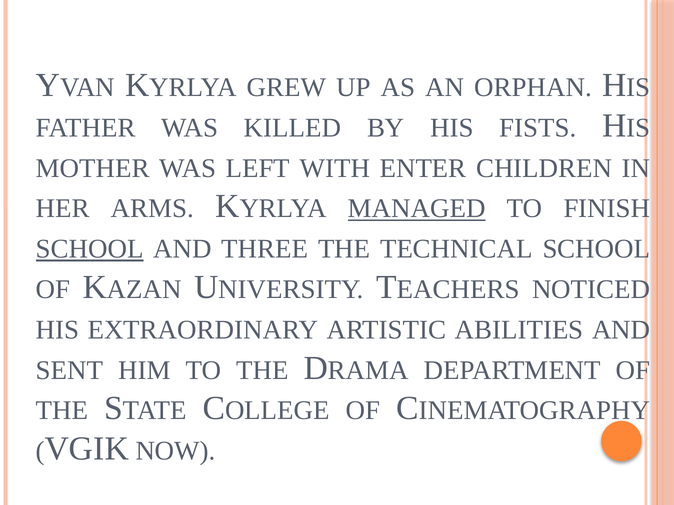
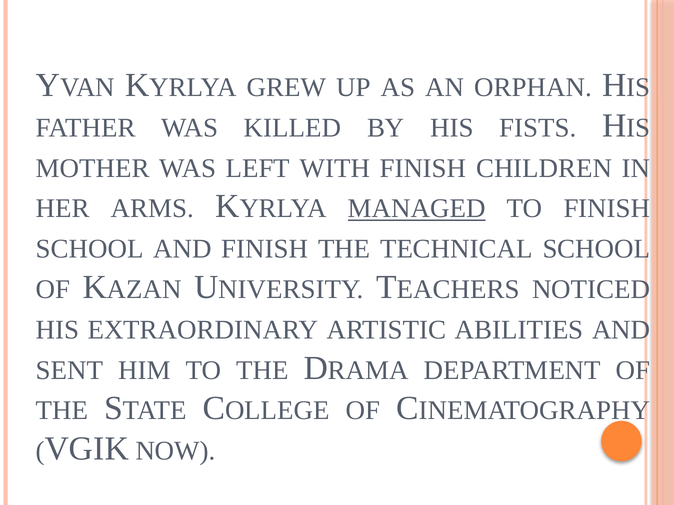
WITH ENTER: ENTER -> FINISH (423, 168)
SCHOOL underline: present -> none (90, 249)
AND THREE: THREE -> FINISH (265, 249)
